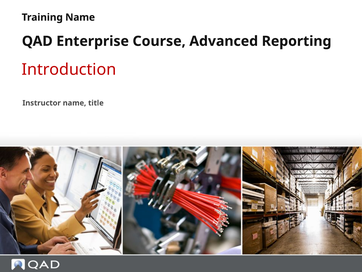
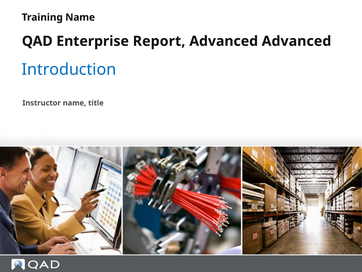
Course: Course -> Report (159, 41)
Advanced Reporting: Reporting -> Advanced (296, 41)
Introduction colour: red -> blue (69, 69)
